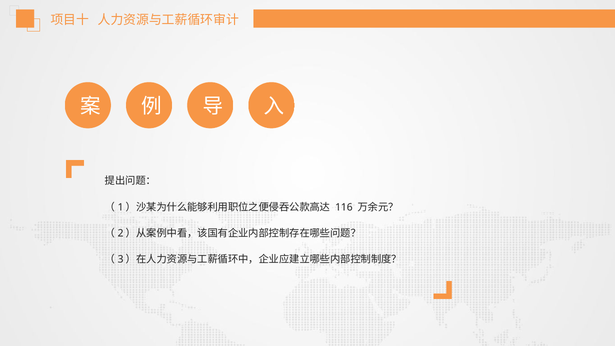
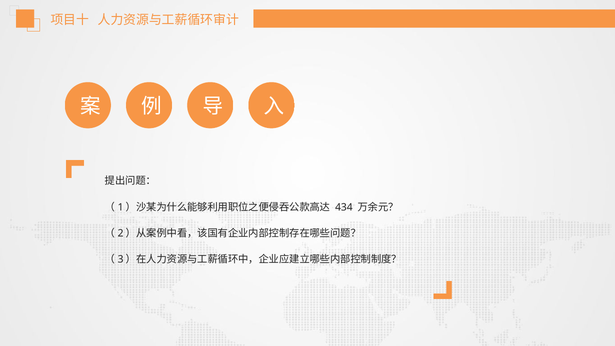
116: 116 -> 434 (344, 207)
